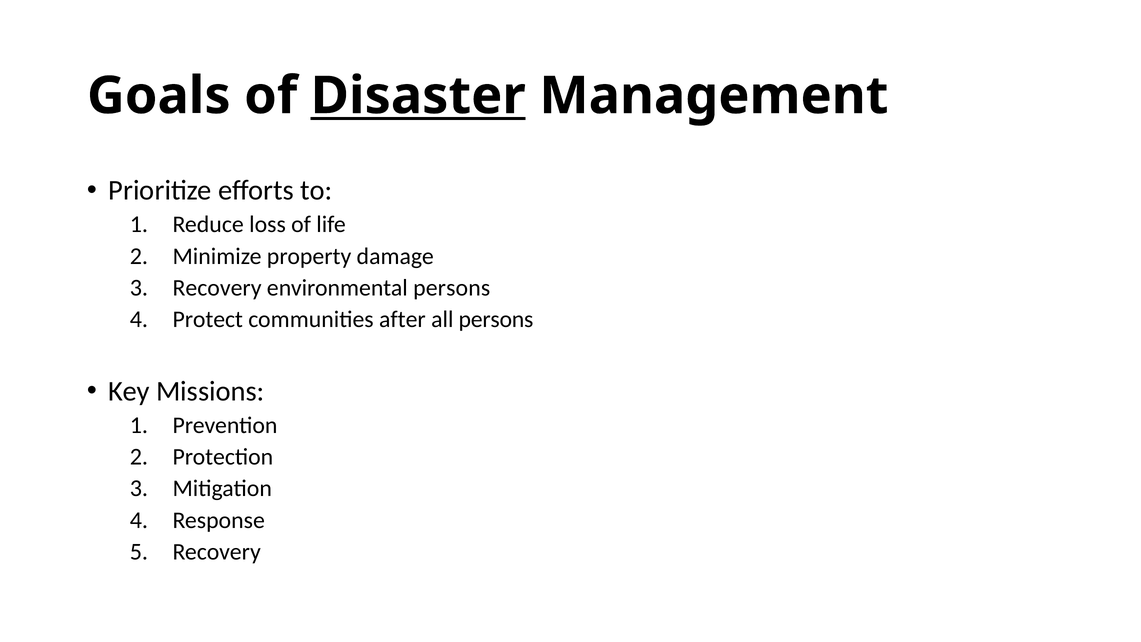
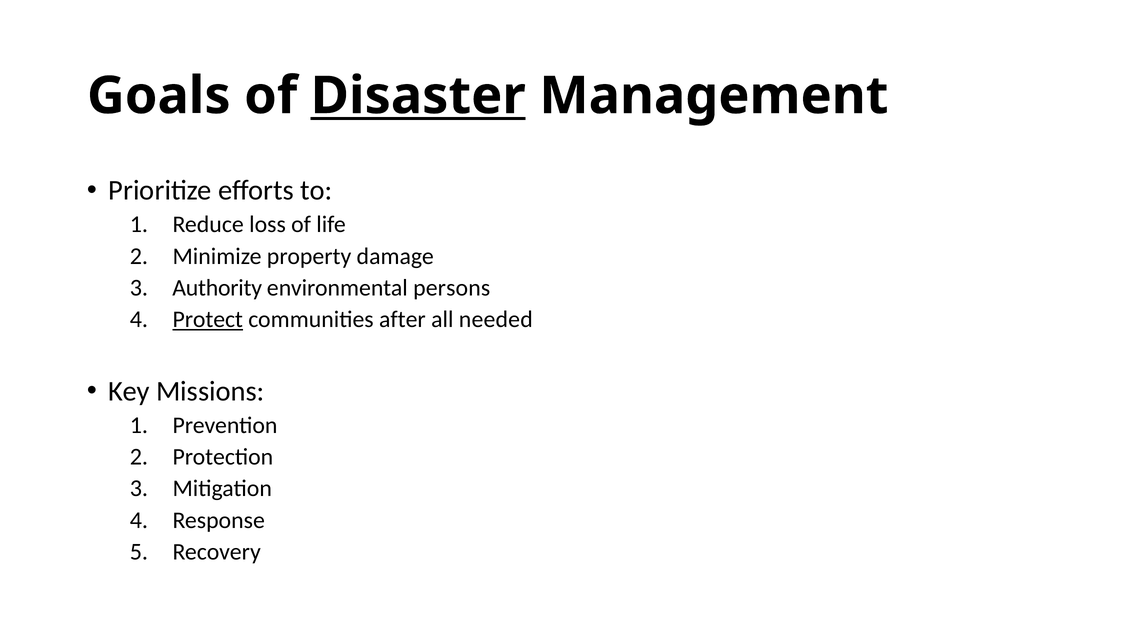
Recovery: Recovery -> Authority (217, 288)
Protect underline: none -> present (208, 319)
all persons: persons -> needed (496, 319)
